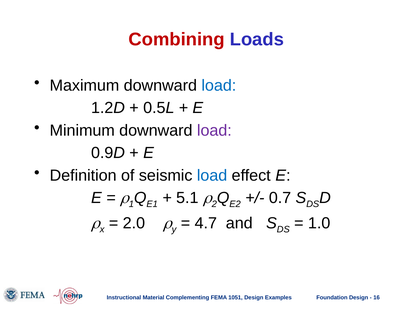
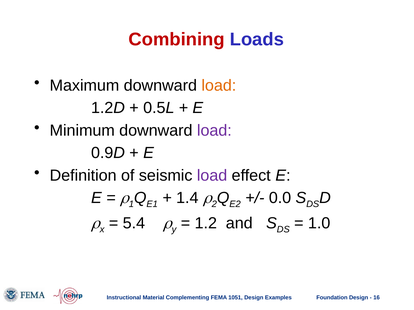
load colour: blue -> orange (219, 86)
load colour: blue -> purple (212, 176)
5.1: 5.1 -> 1.4 (187, 198)
0.7: 0.7 -> 0.0 (280, 198)
2.0: 2.0 -> 5.4 (134, 224)
4.7: 4.7 -> 1.2 (206, 224)
